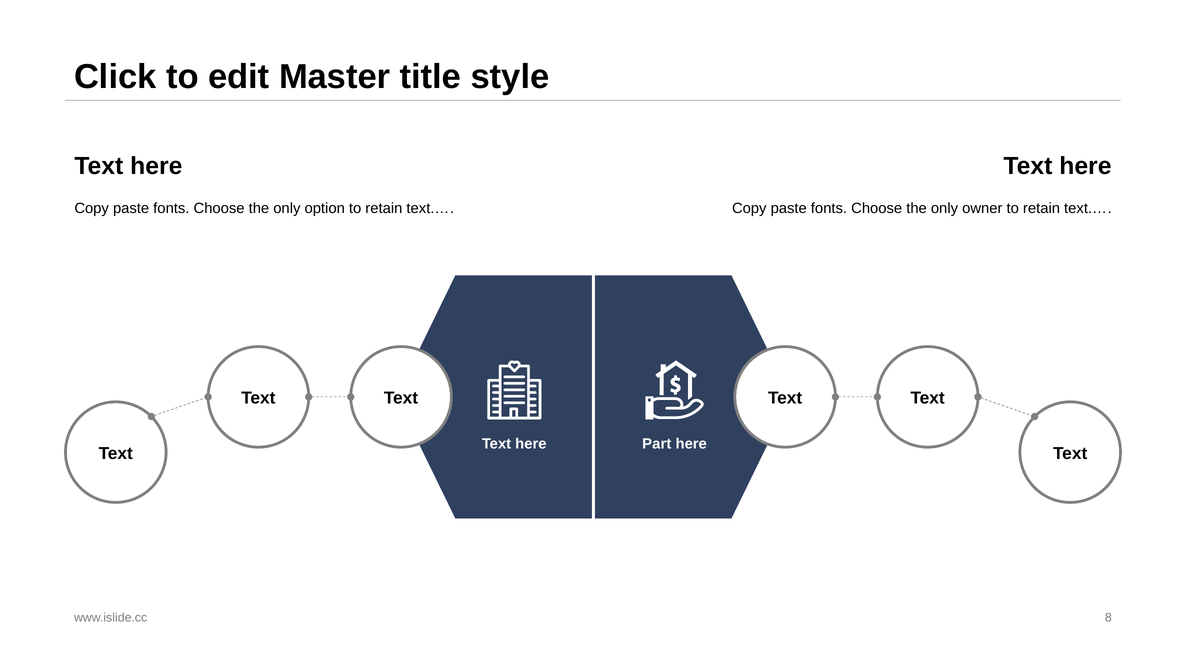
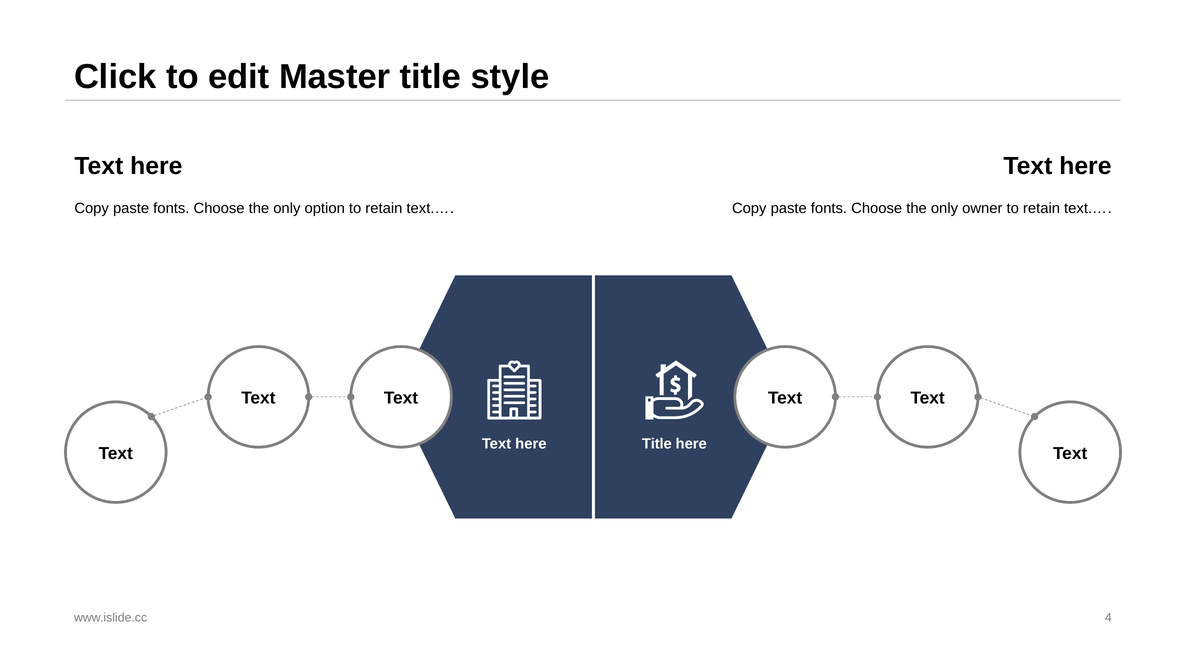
here Part: Part -> Title (657, 444)
8: 8 -> 4 (1108, 618)
